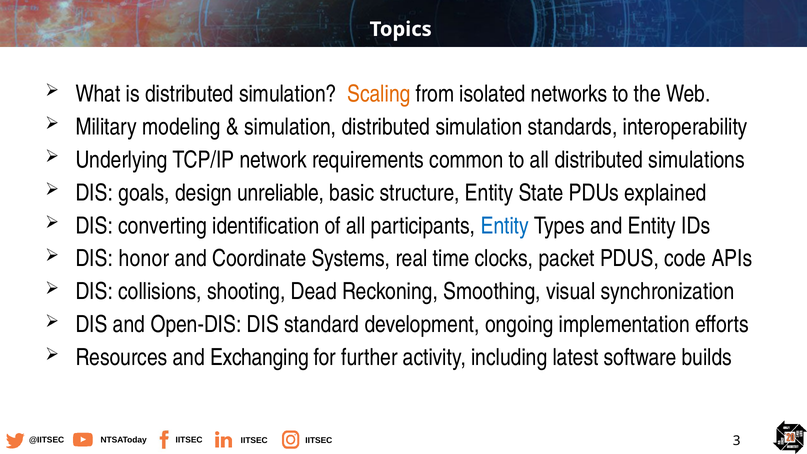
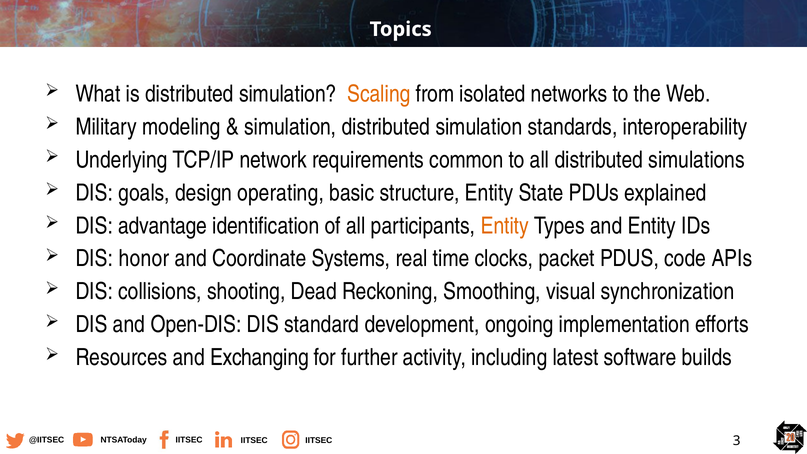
unreliable: unreliable -> operating (281, 193)
converting: converting -> advantage (163, 226)
Entity colour: blue -> orange (505, 226)
